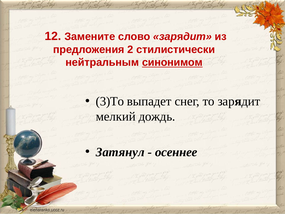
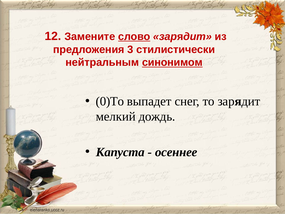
слово underline: none -> present (134, 36)
2: 2 -> 3 (130, 50)
3)То: 3)То -> 0)То (110, 101)
Затянул: Затянул -> Капуста (120, 152)
